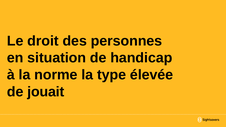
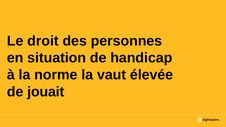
type: type -> vaut (112, 75)
